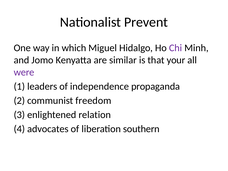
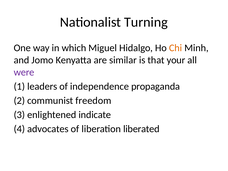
Prevent: Prevent -> Turning (146, 22)
Chi colour: purple -> orange (176, 48)
relation: relation -> indicate (95, 115)
southern: southern -> liberated (141, 129)
